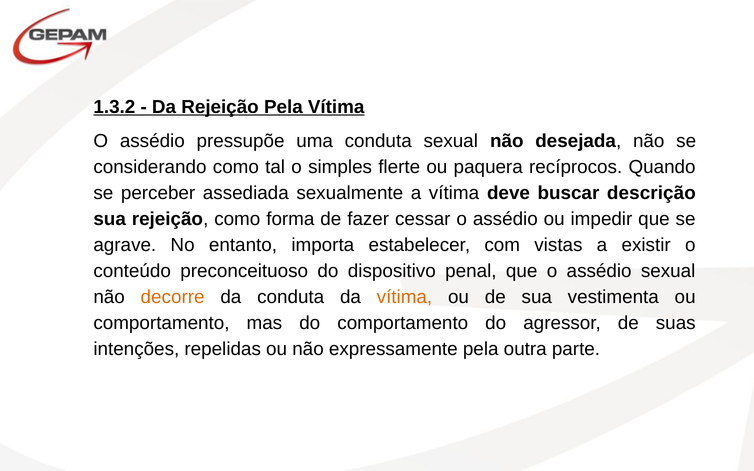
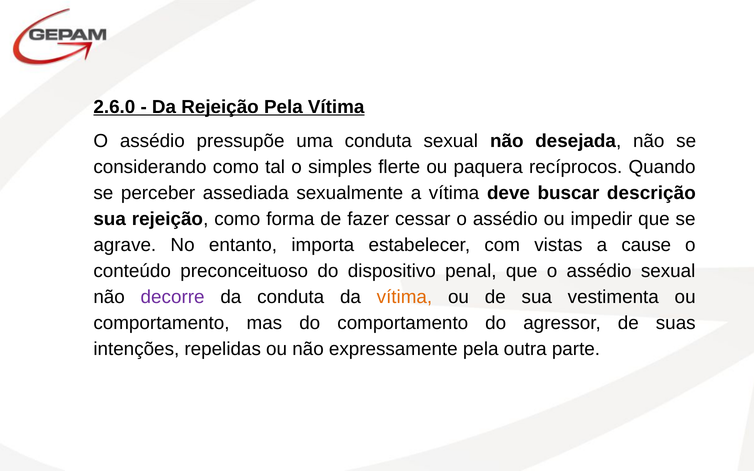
1.3.2: 1.3.2 -> 2.6.0 (114, 107)
existir: existir -> cause (646, 245)
decorre colour: orange -> purple (173, 297)
